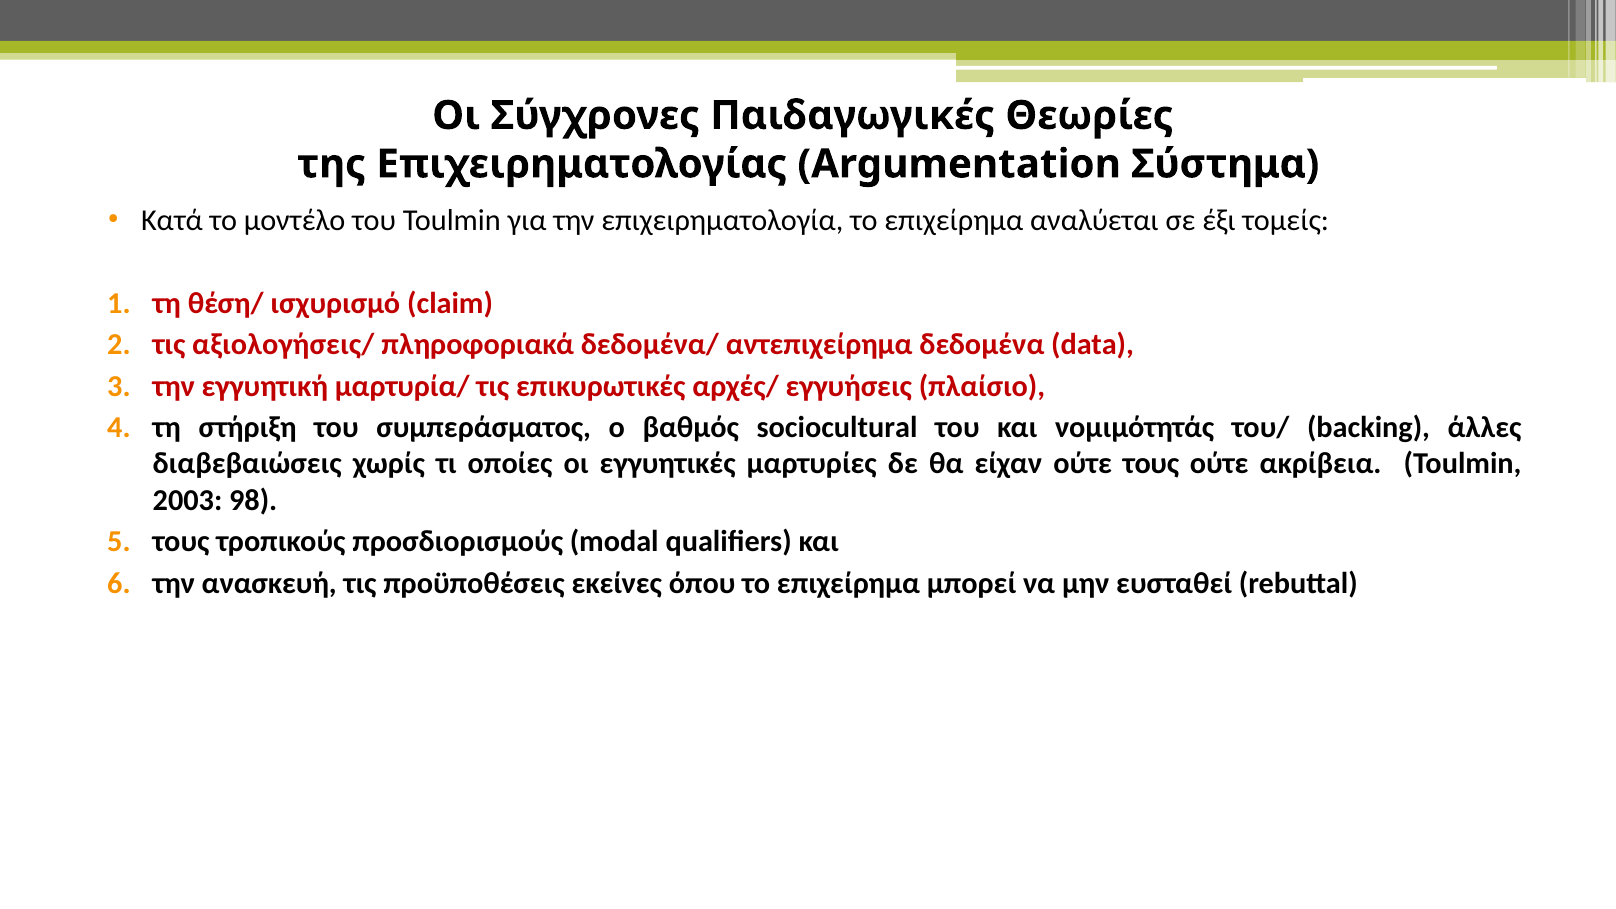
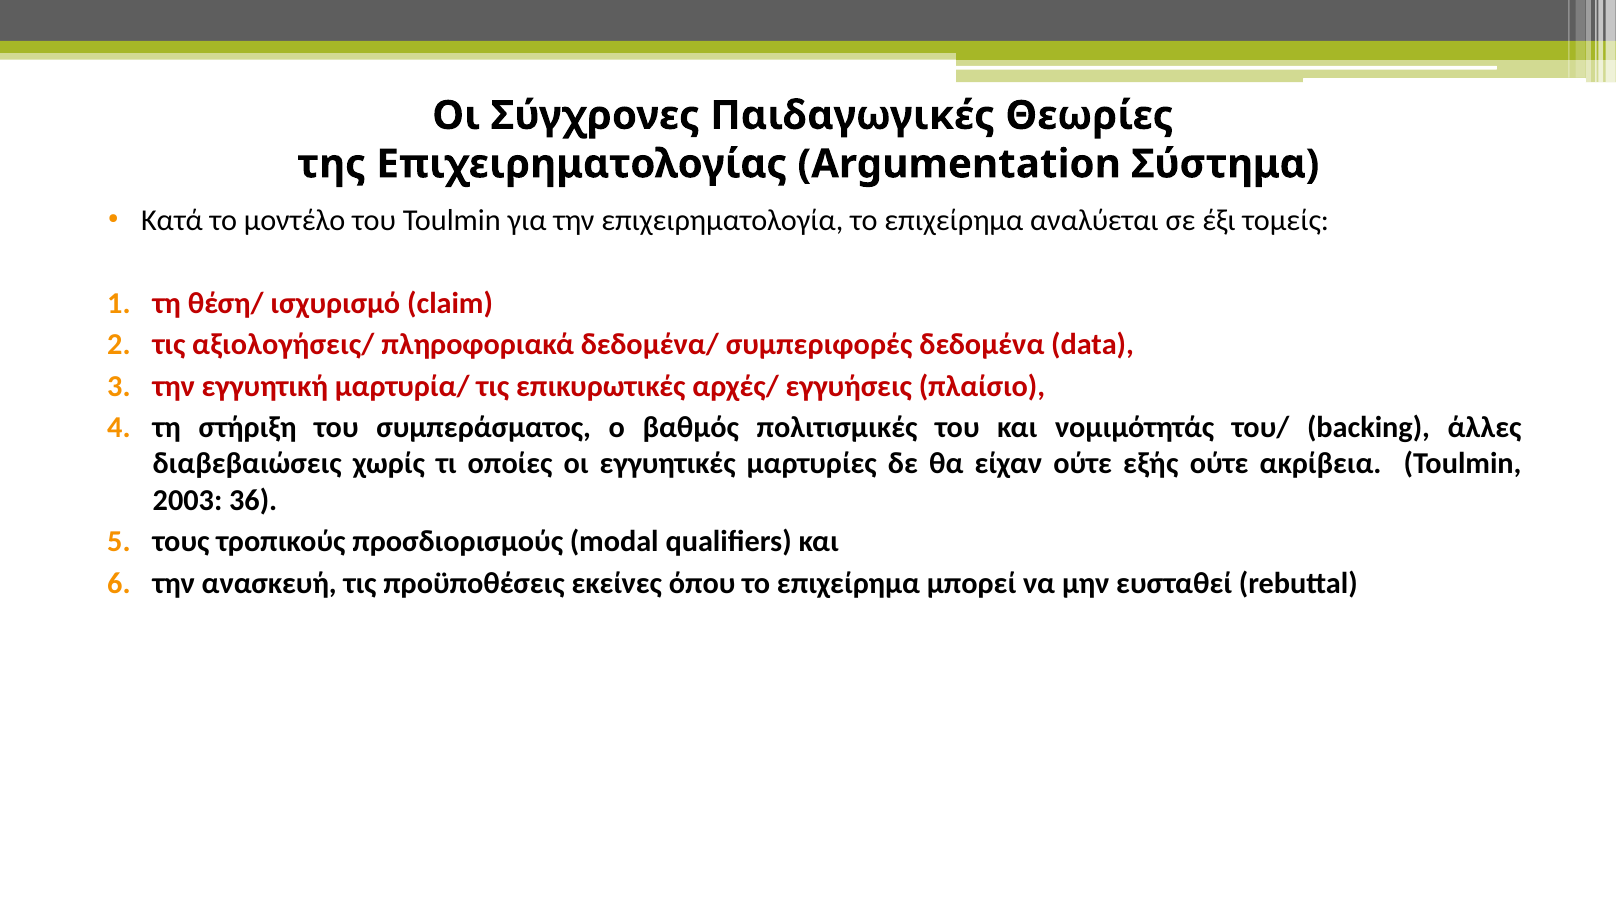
αντεπιχείρημα: αντεπιχείρημα -> συμπεριφορές (819, 345)
sociocultural: sociocultural -> πολιτισμικές (837, 428)
ούτε τους: τους -> εξής (1151, 464)
98: 98 -> 36 (253, 500)
